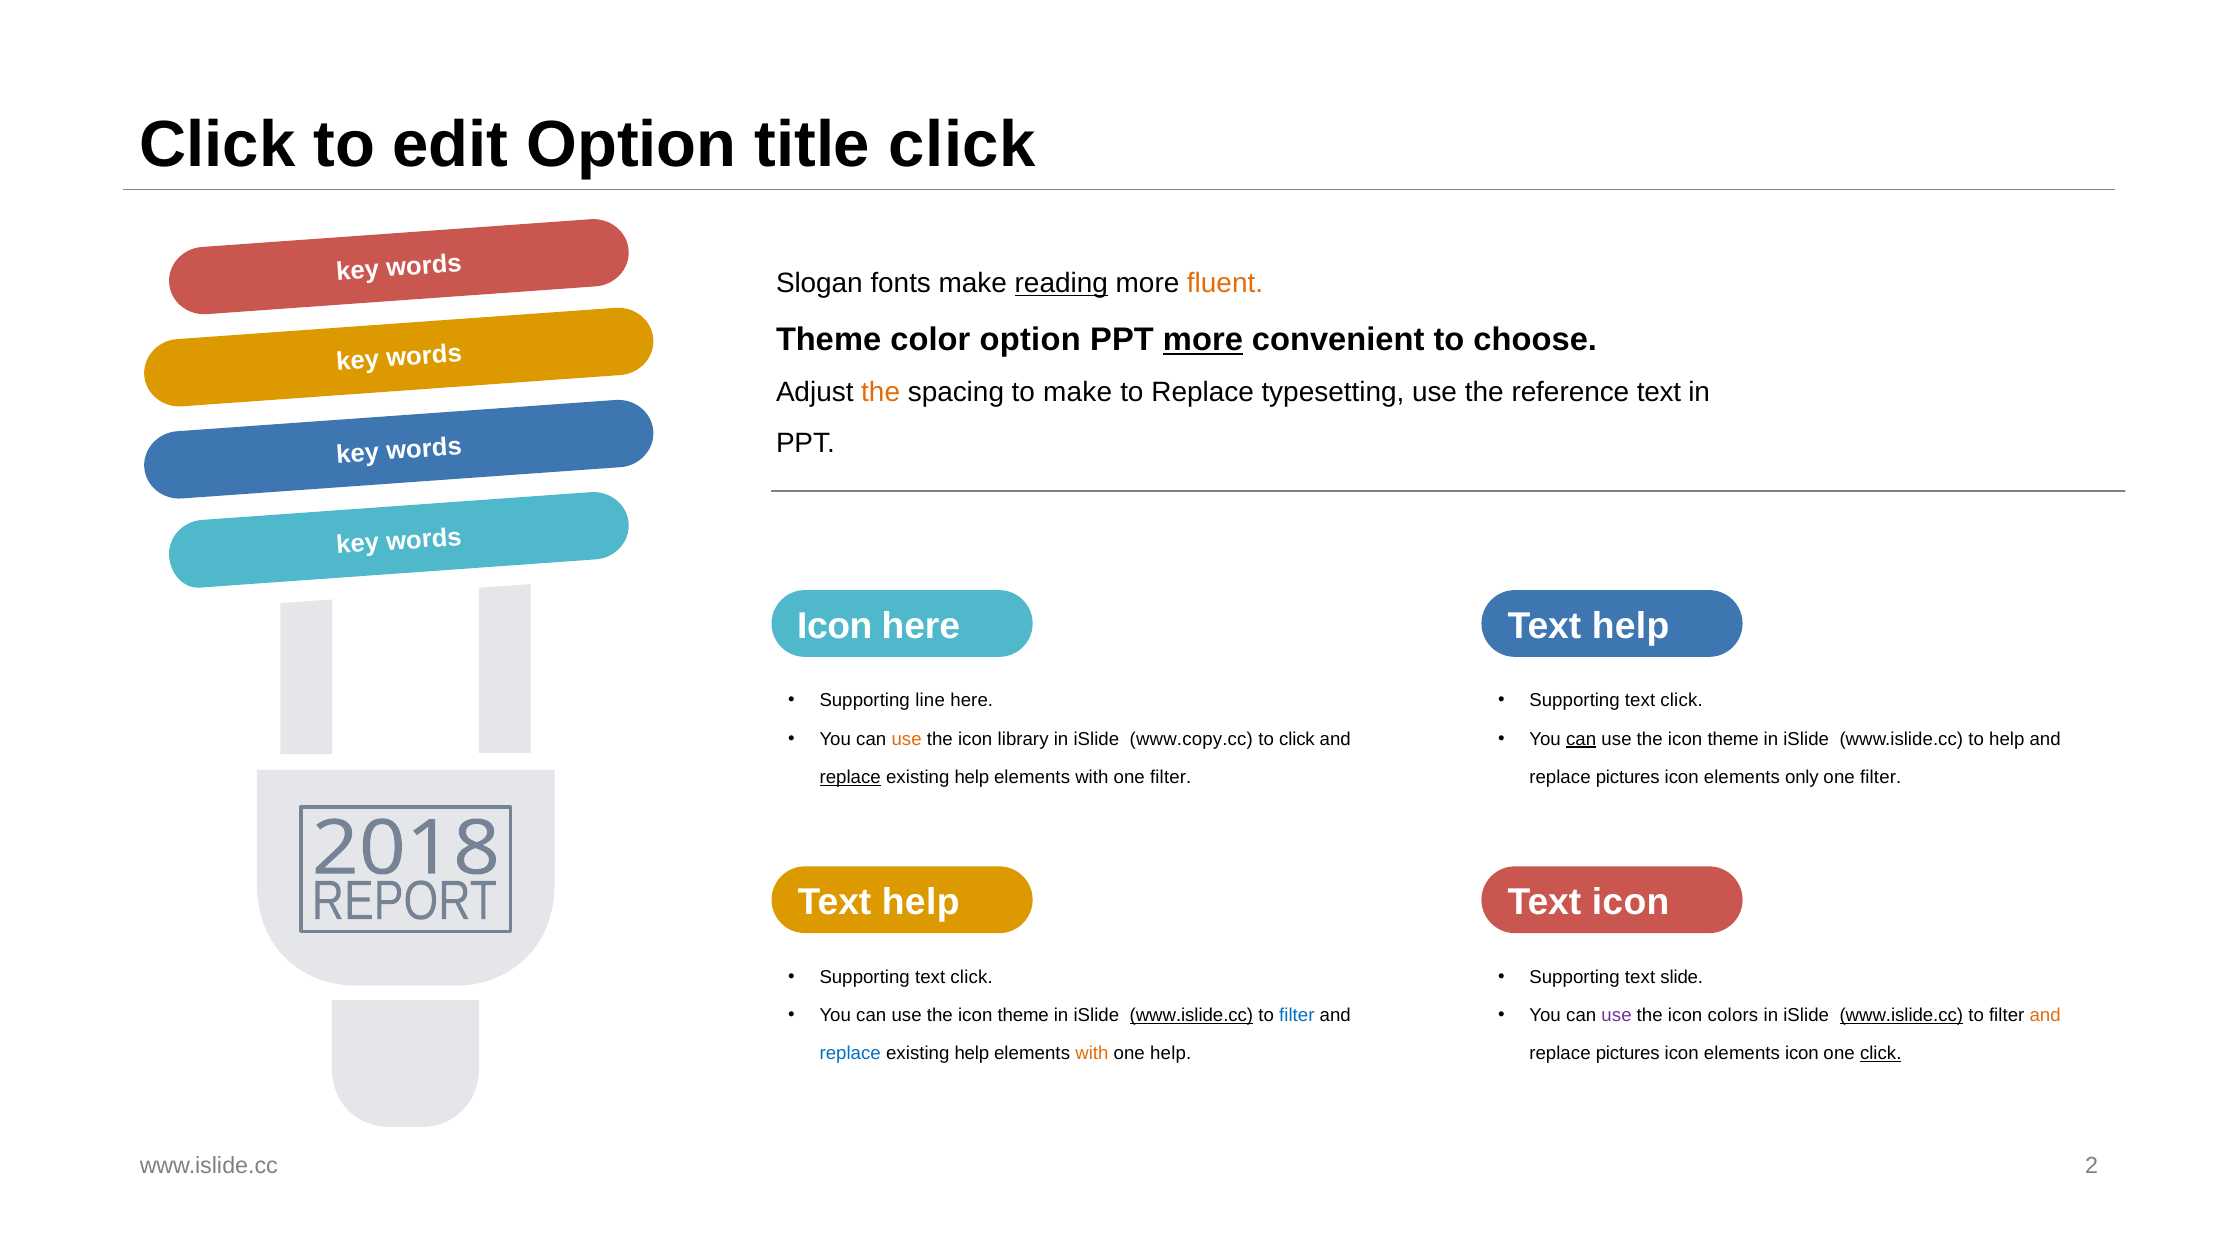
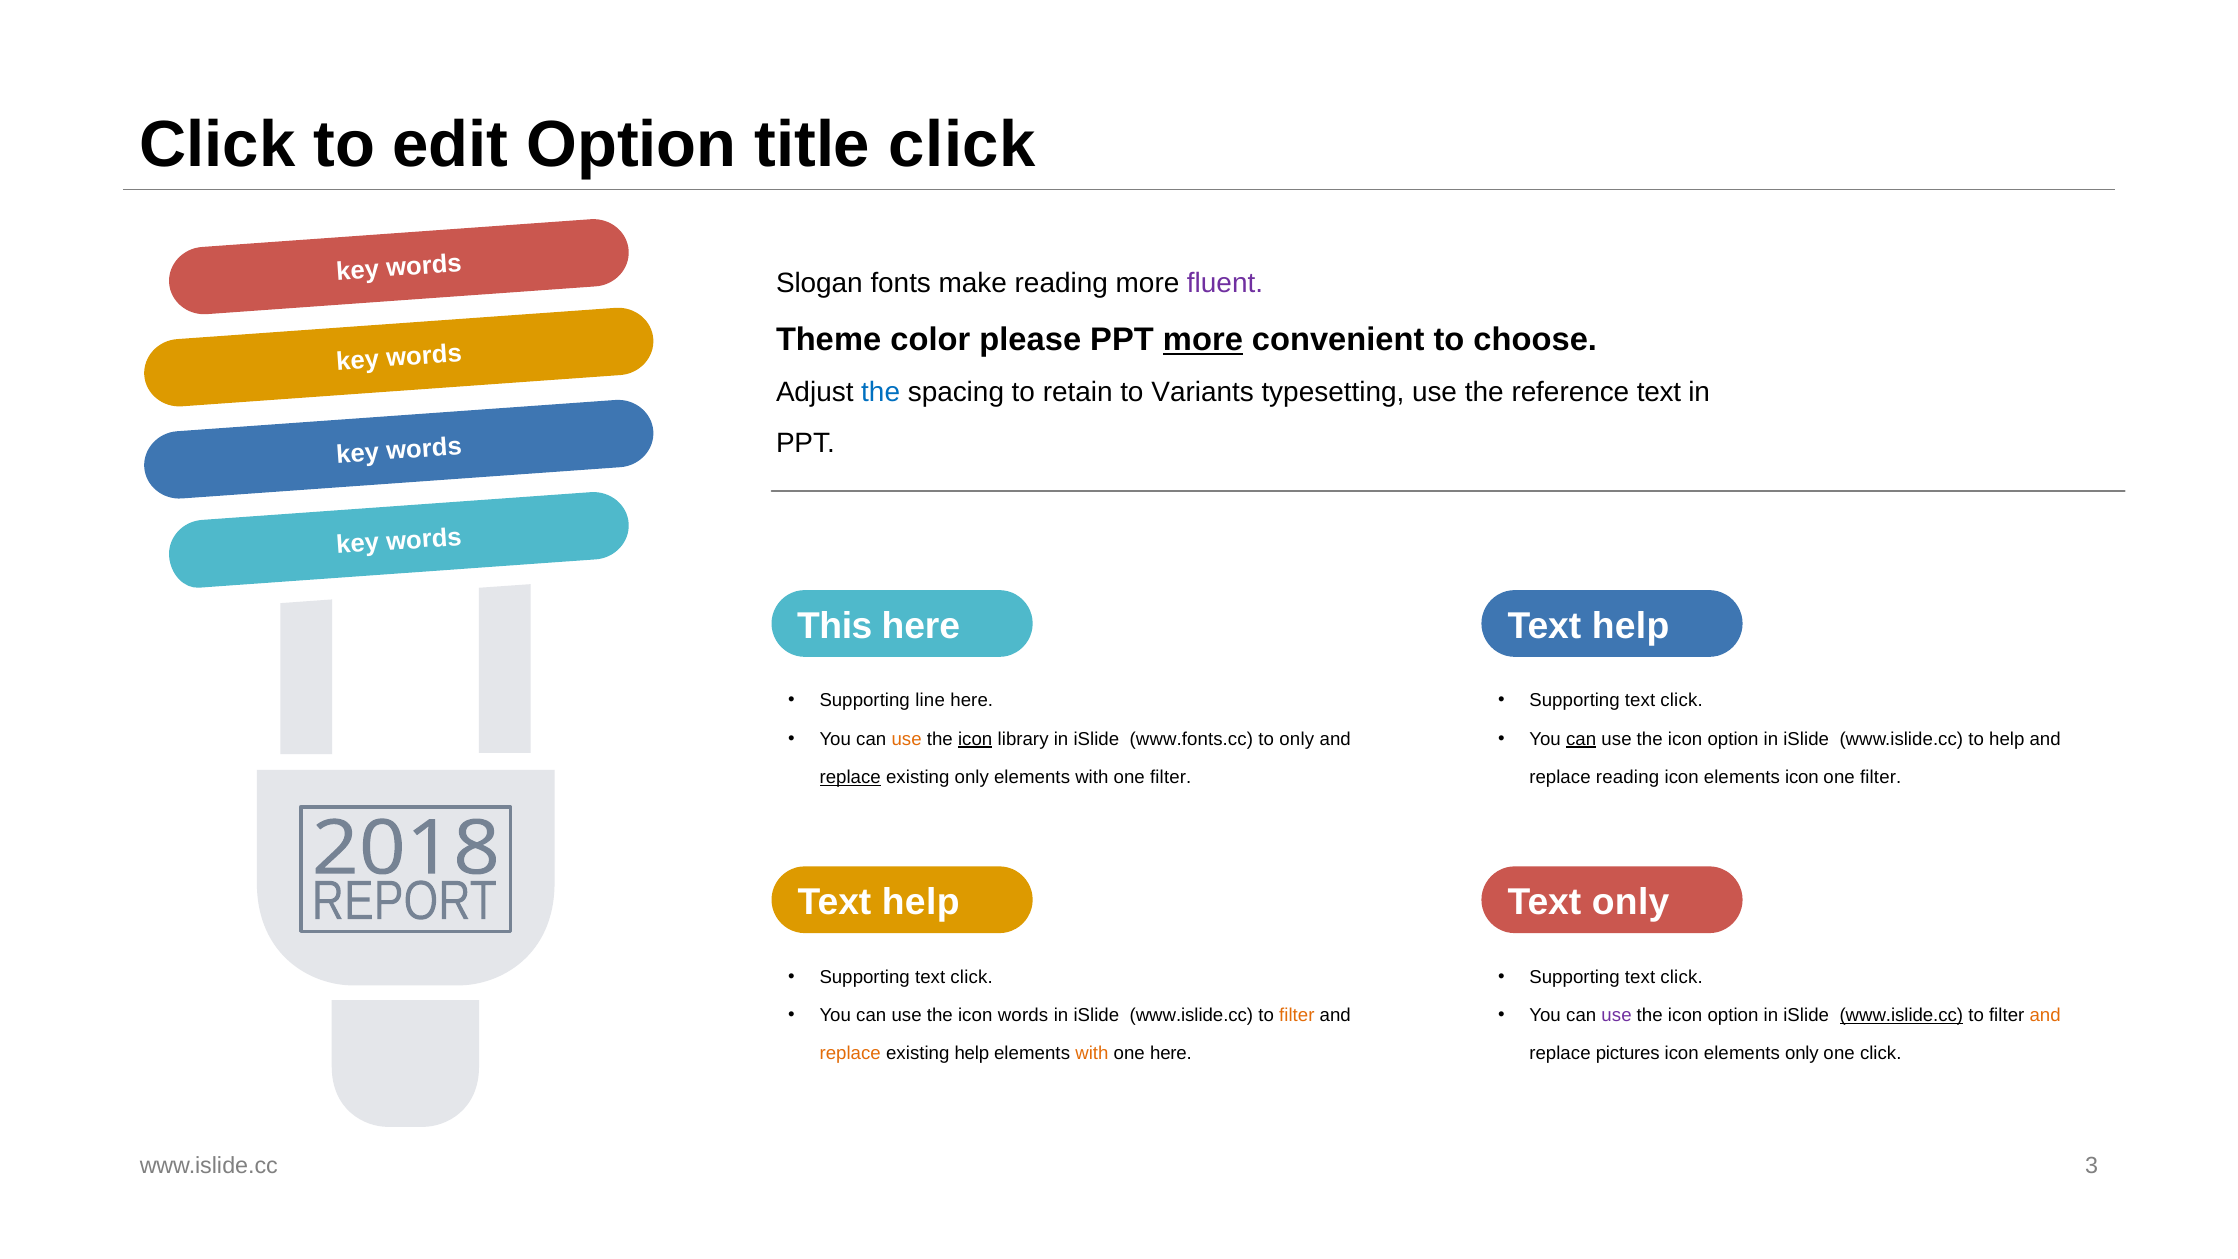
reading underline: present -> none (1061, 284)
fluent colour: orange -> purple (1225, 284)
color option: option -> please (1030, 340)
the colour: orange -> blue (881, 393)
to make: make -> retain (1078, 393)
to Replace: Replace -> Variants (1203, 393)
Icon: Icon -> This (835, 626)
icon underline: none -> present (975, 739)
www.copy.cc: www.copy.cc -> www.fonts.cc (1191, 739)
to click: click -> only (1297, 739)
theme: theme -> option (1733, 739)
help: help -> only (972, 777)
pictures: pictures -> reading (1628, 777)
elements only: only -> icon (1802, 777)
Text icon: icon -> only (1631, 902)
slide: slide -> click (1682, 977)
theme: theme -> words (1023, 1015)
www.islide.cc underline: present -> none (1191, 1015)
filter colour: blue -> orange (1297, 1015)
colors: colors -> option (1733, 1015)
replace colour: blue -> orange (850, 1053)
one help: help -> here (1171, 1053)
elements icon: icon -> only (1802, 1053)
click underline: present -> none (1881, 1053)
2: 2 -> 3 (2092, 1166)
